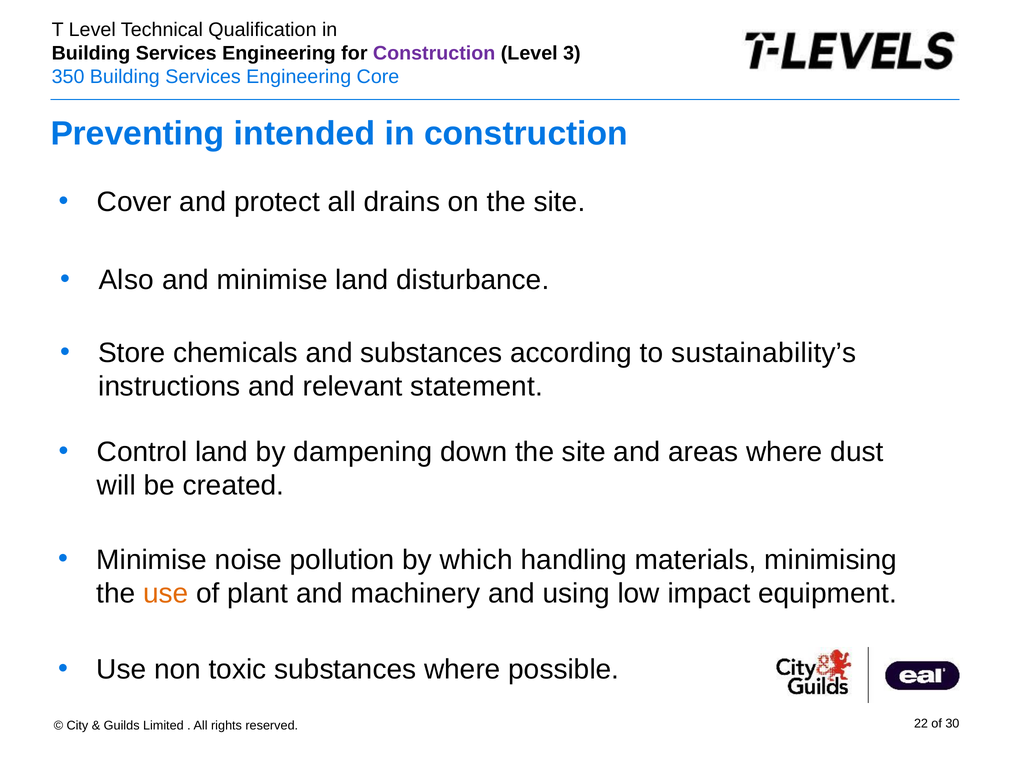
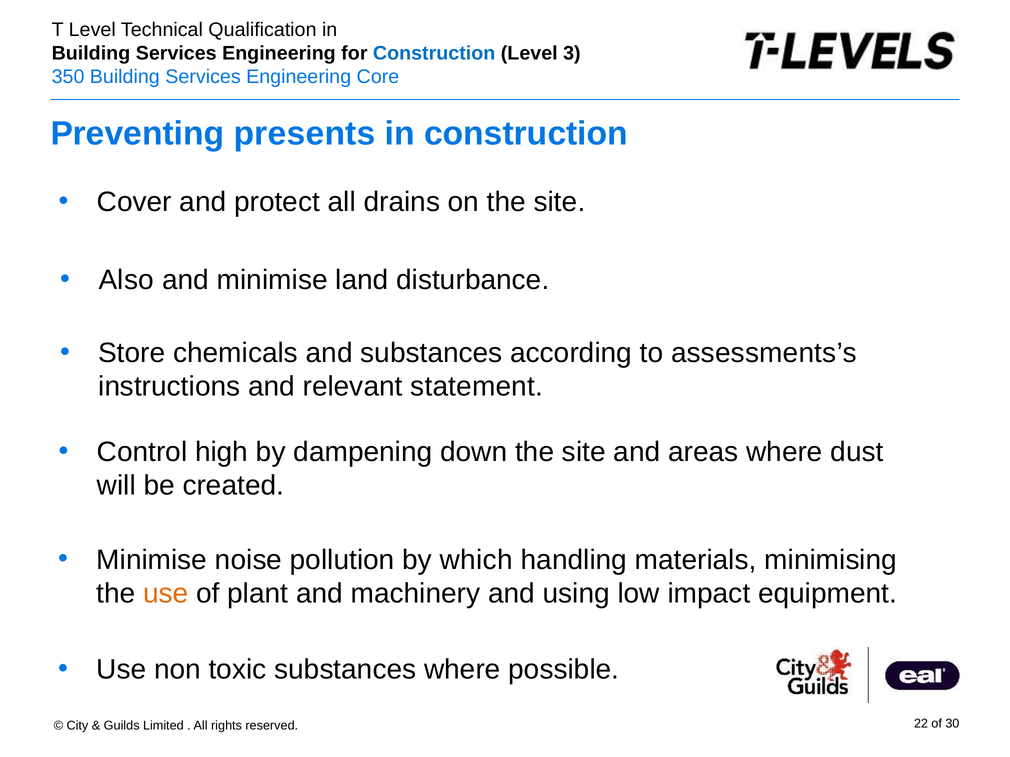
Construction colour: purple -> blue (434, 53)
intended: intended -> presents (305, 134)
sustainability’s: sustainability’s -> assessments’s (764, 353)
Control land: land -> high (222, 452)
